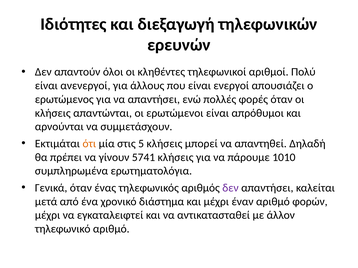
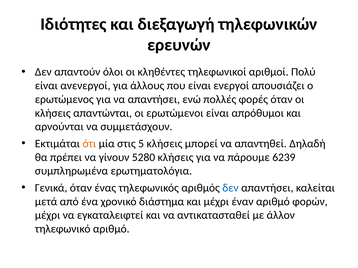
5741: 5741 -> 5280 (144, 158)
1010: 1010 -> 6239 (284, 158)
δεν colour: purple -> blue (230, 188)
